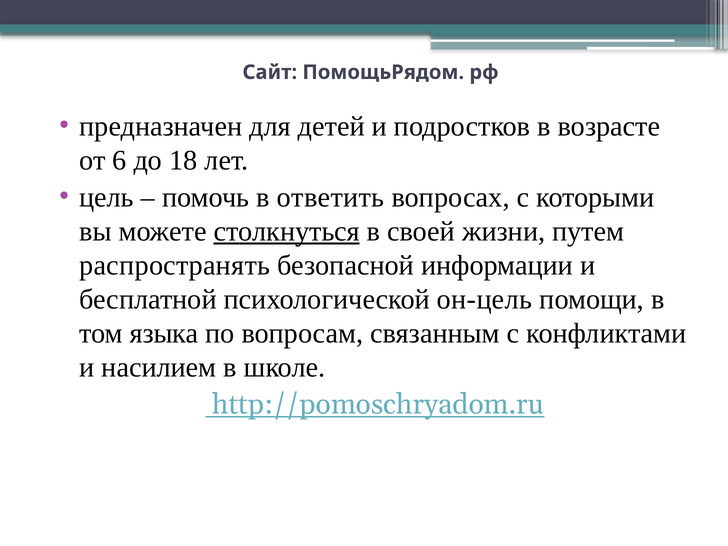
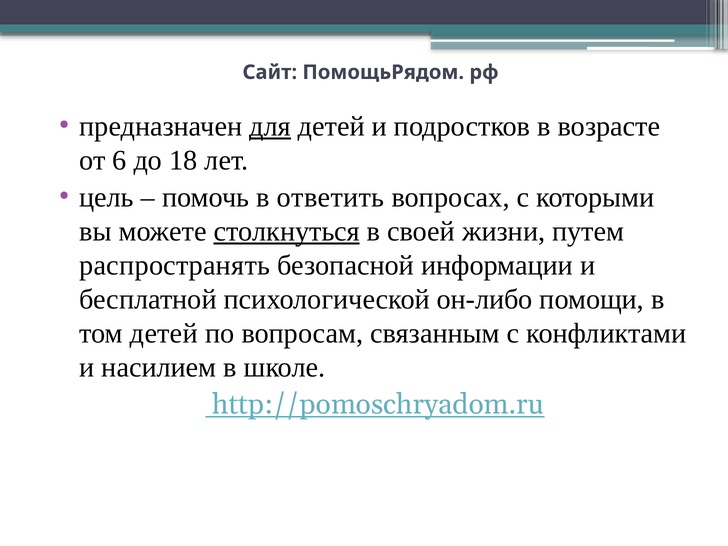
для underline: none -> present (270, 126)
он-цель: он-цель -> он-либо (485, 299)
том языка: языка -> детей (164, 333)
